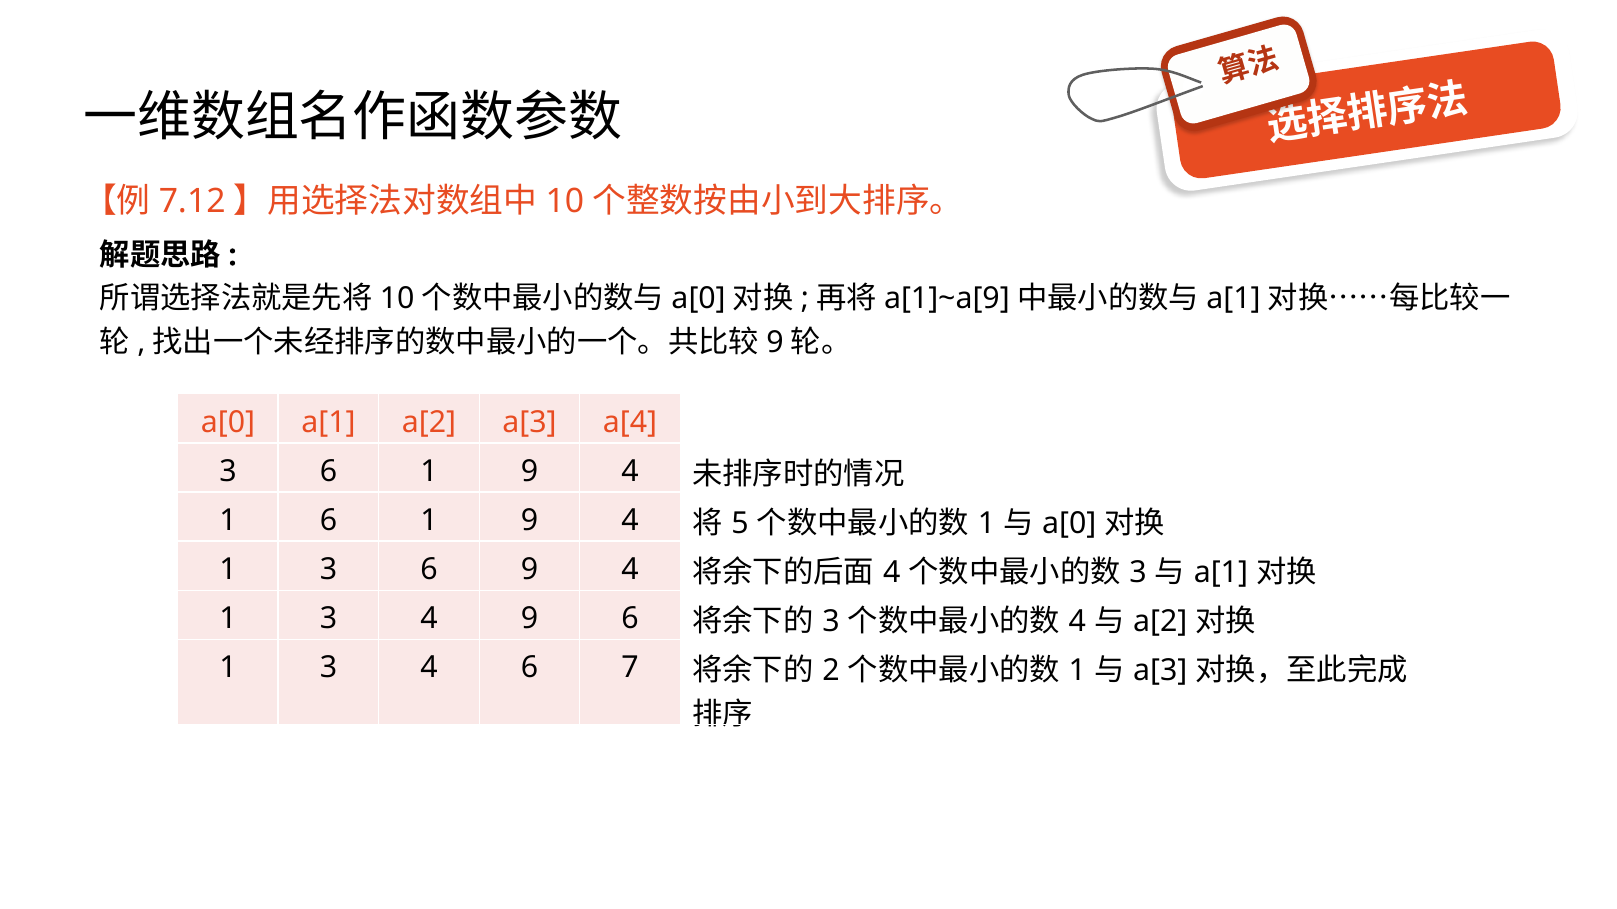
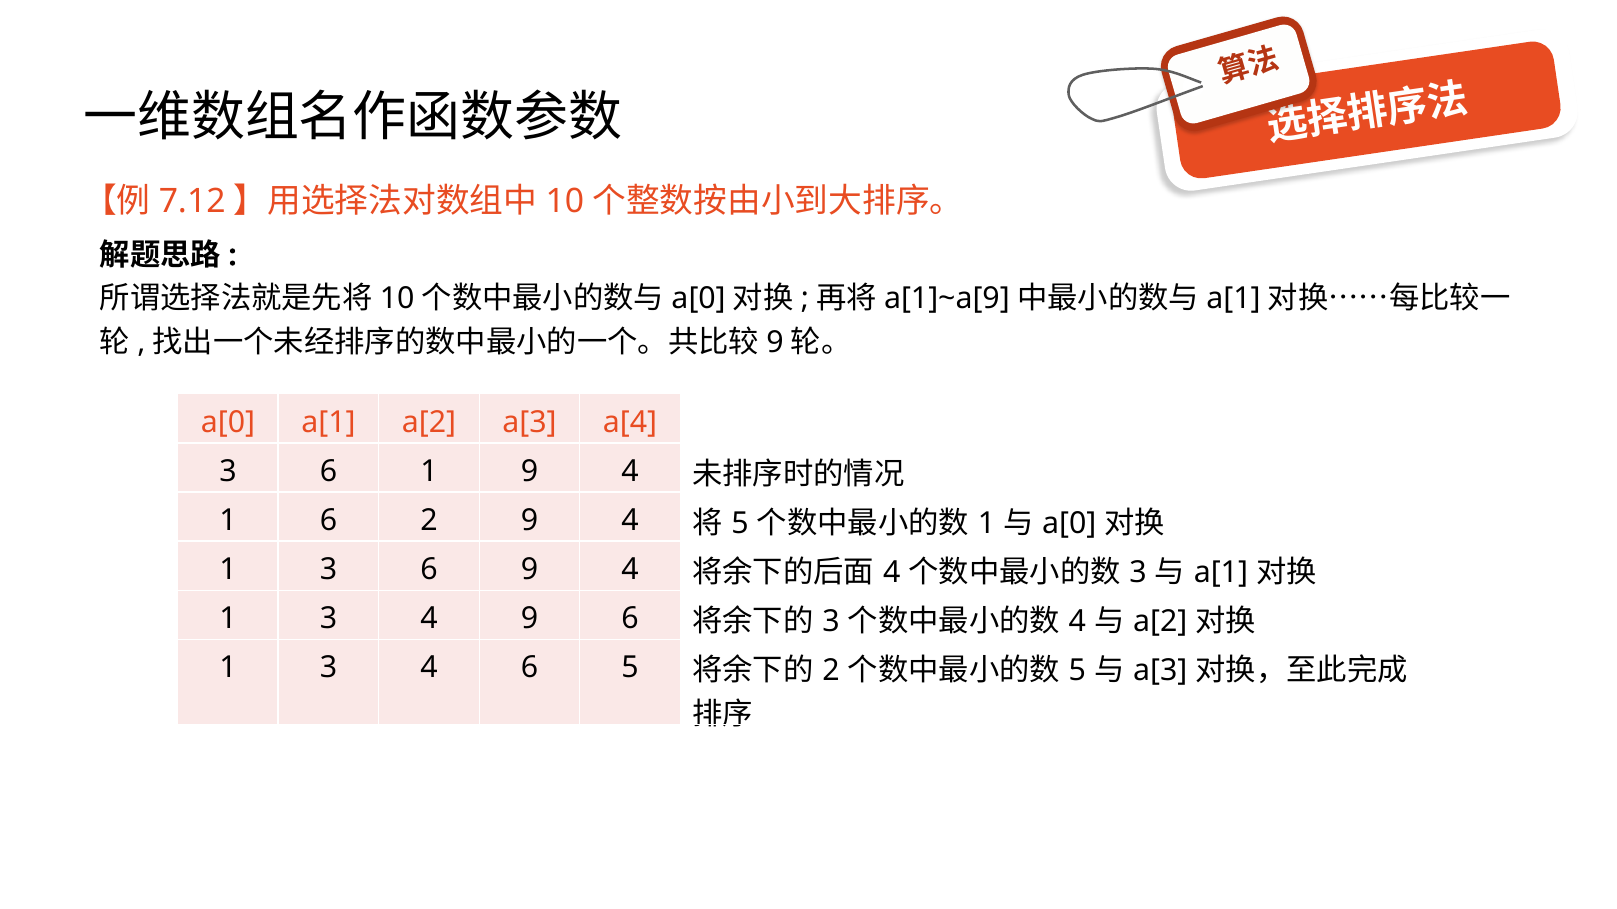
1 6 1: 1 -> 2 (429, 521)
6 7: 7 -> 5 (630, 668)
1: 1 -> 5 (1077, 671)
